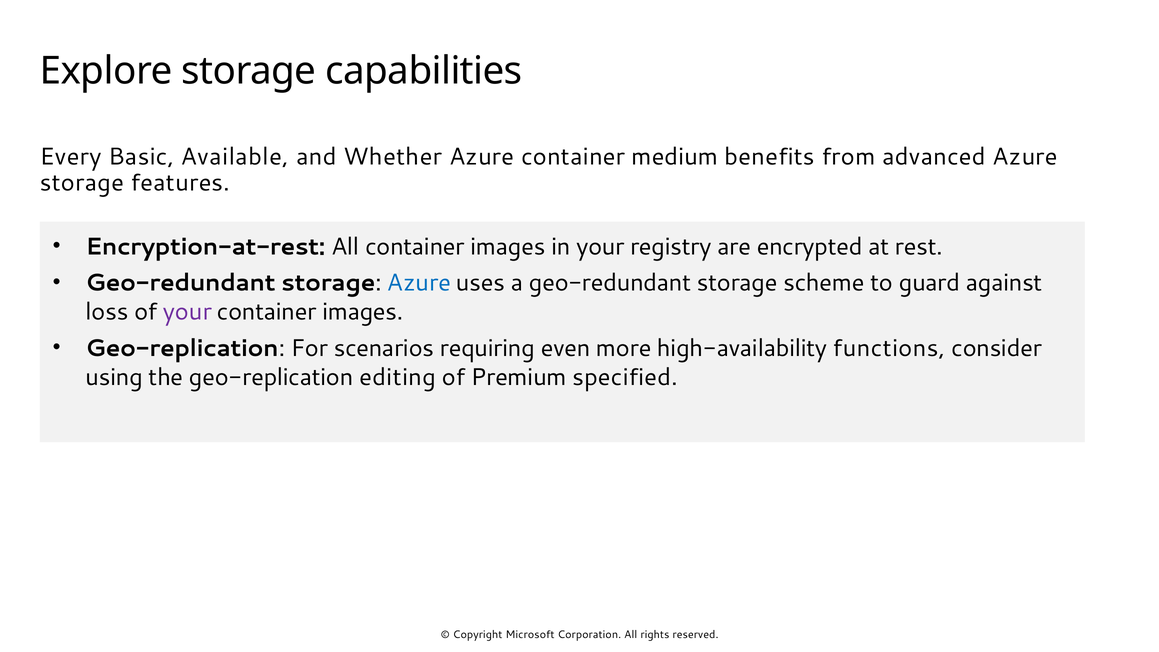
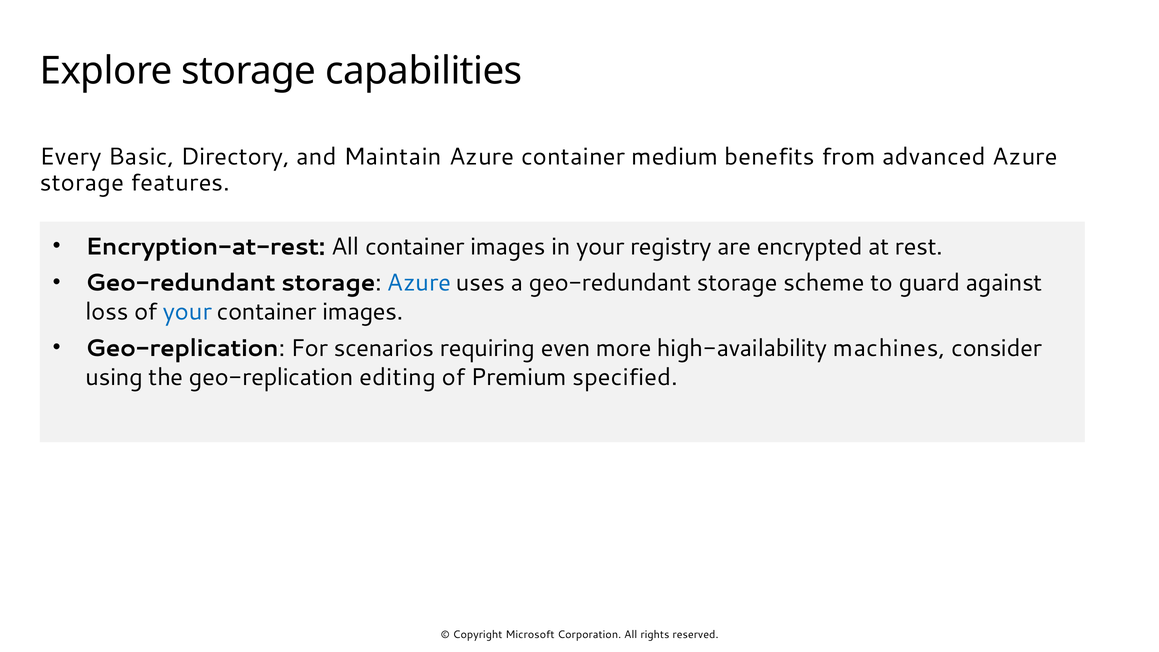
Available: Available -> Directory (235, 157)
Whether: Whether -> Maintain (393, 157)
your colour: purple -> blue (187, 312)
functions: functions -> machines (889, 348)
